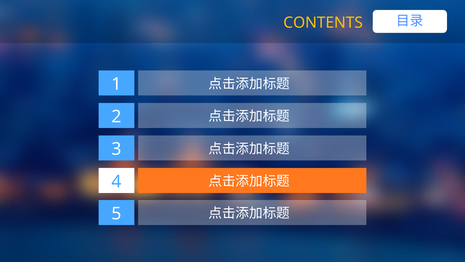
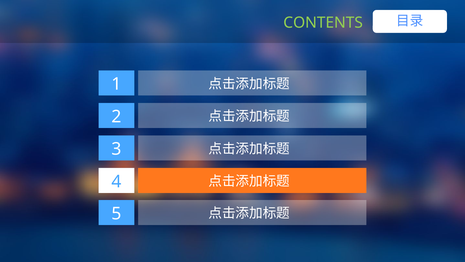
CONTENTS colour: yellow -> light green (323, 23)
